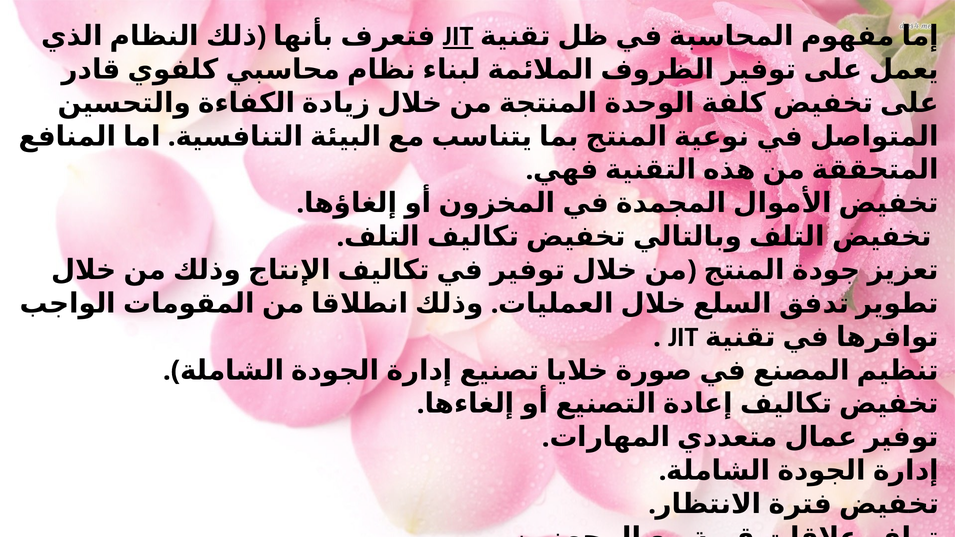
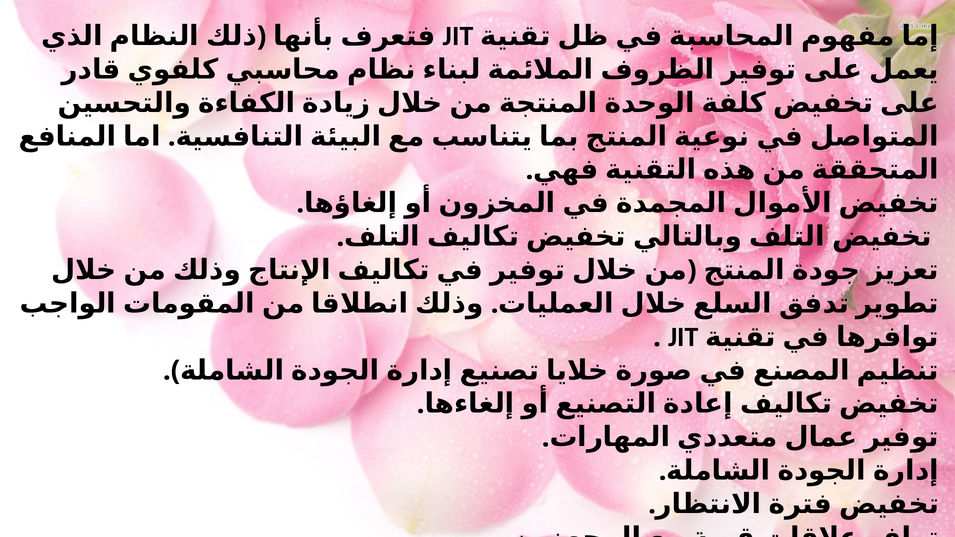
JIT underline: present -> none (458, 36)
